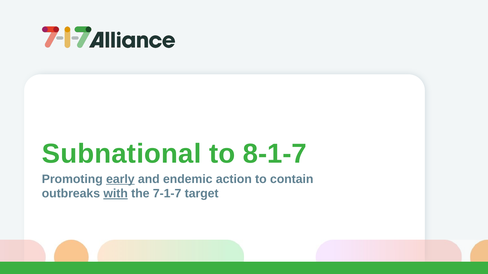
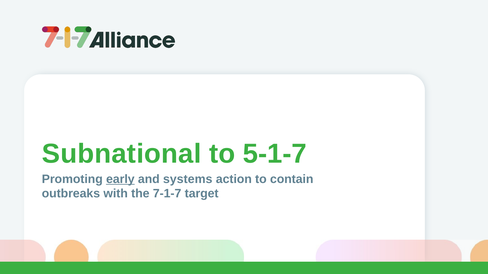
8-1-7: 8-1-7 -> 5-1-7 (275, 154)
endemic: endemic -> systems (188, 179)
with underline: present -> none (116, 194)
